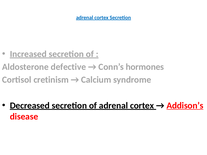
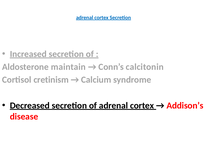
defective: defective -> maintain (68, 67)
hormones: hormones -> calcitonin (145, 67)
Addison’s underline: present -> none (185, 106)
